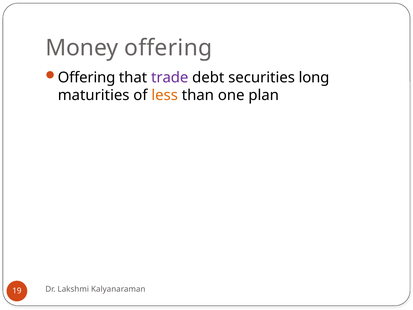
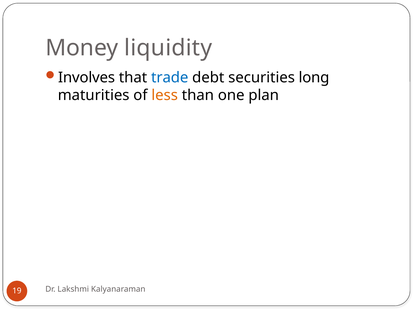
Money offering: offering -> liquidity (168, 48)
Offering: Offering -> Involves (87, 77)
trade colour: purple -> blue (170, 77)
